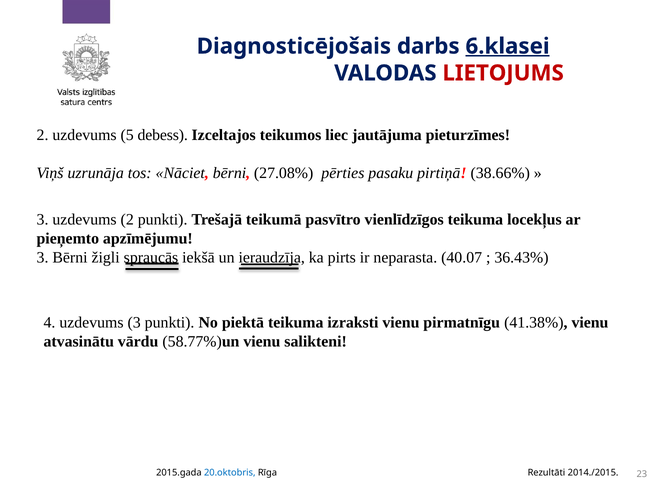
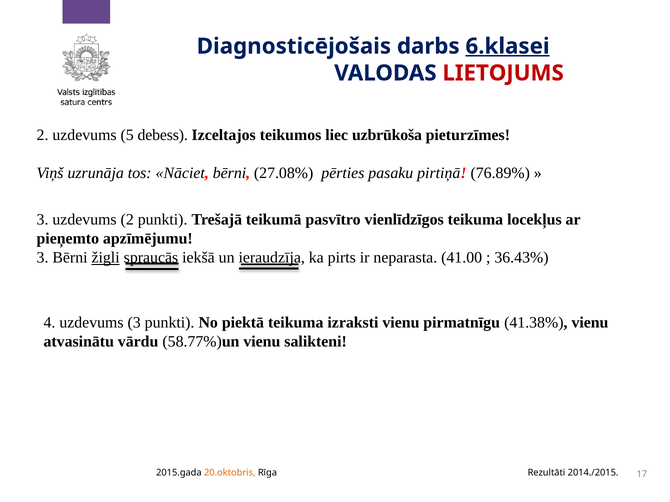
jautājuma: jautājuma -> uzbrūkoša (387, 135)
38.66%: 38.66% -> 76.89% (500, 173)
žigli underline: none -> present (106, 258)
40.07: 40.07 -> 41.00 (462, 258)
20.oktobris colour: blue -> orange (230, 473)
23: 23 -> 17 (642, 475)
